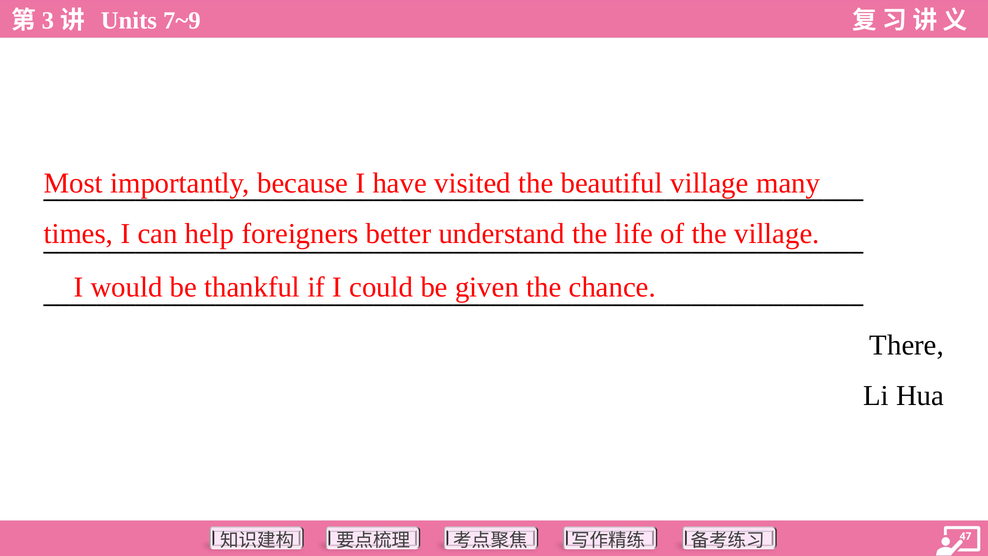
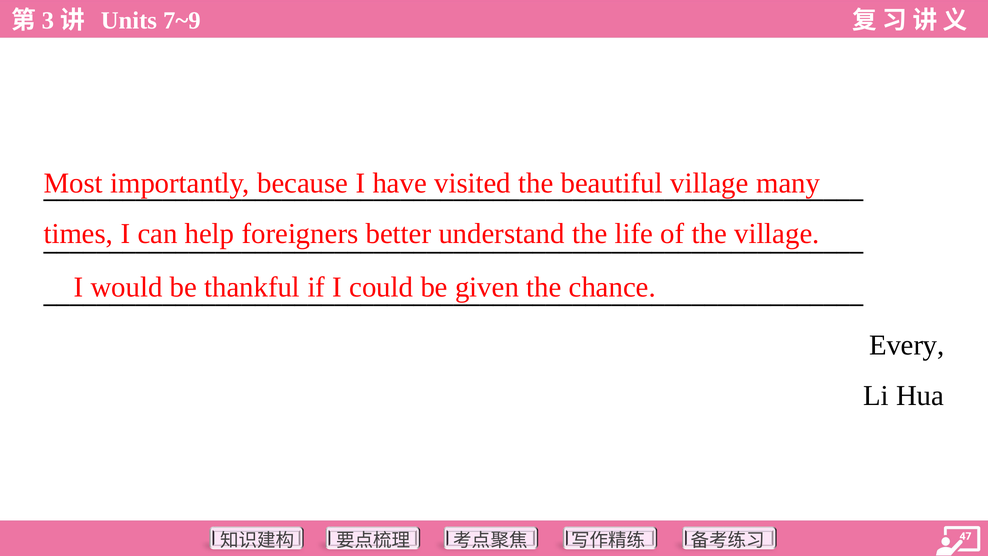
There: There -> Every (907, 345)
